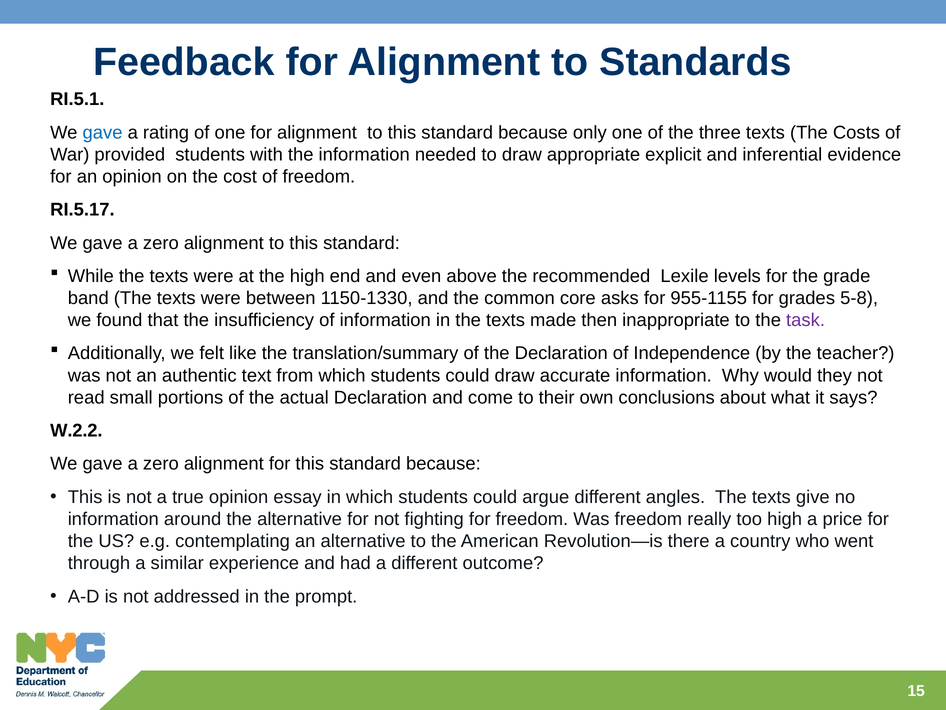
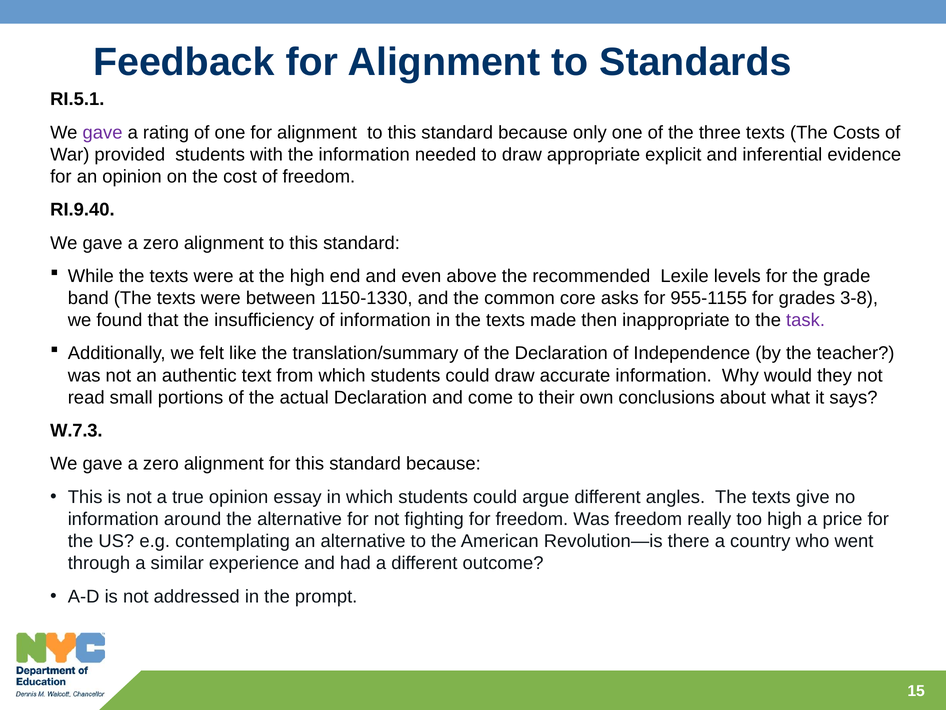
gave colour: blue -> purple (102, 132)
RI.5.17: RI.5.17 -> RI.9.40 (82, 210)
5-8: 5-8 -> 3-8 (859, 298)
W.2.2: W.2.2 -> W.7.3 (76, 430)
